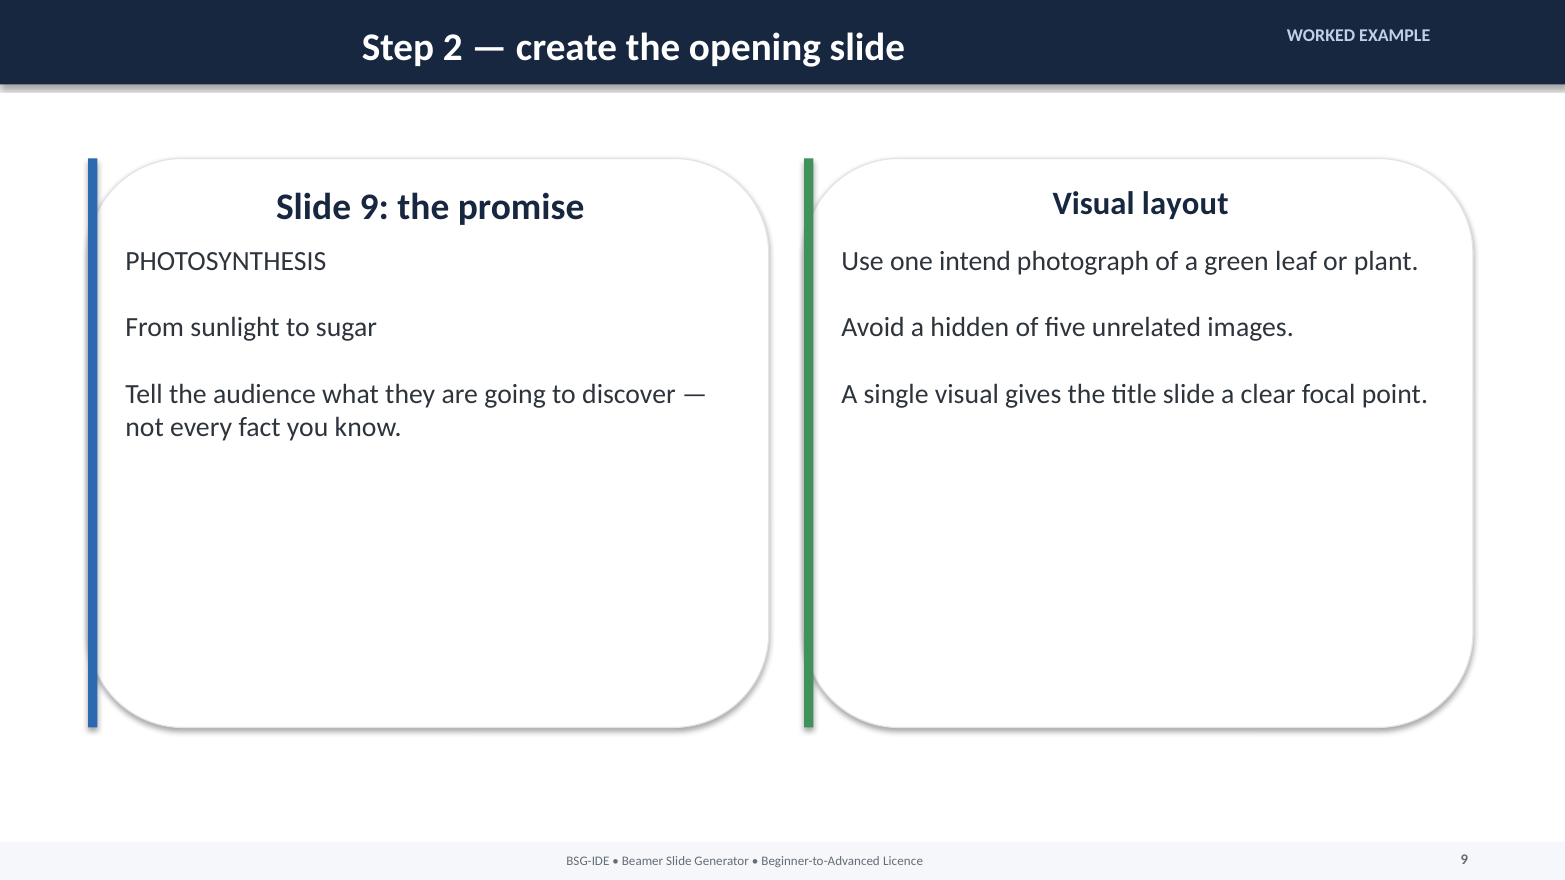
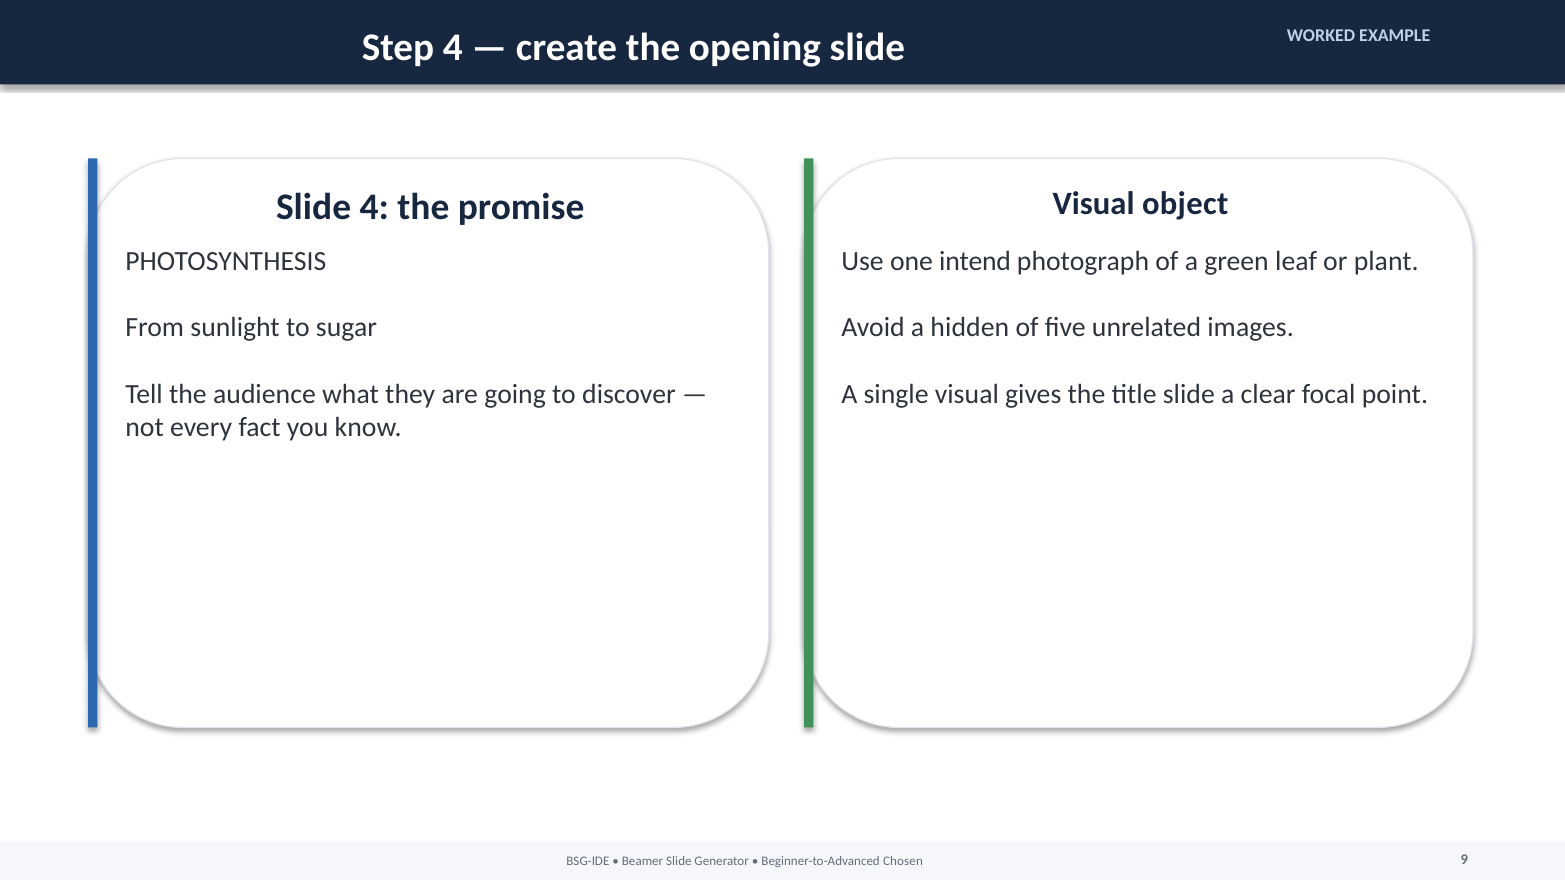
Step 2: 2 -> 4 (453, 47)
layout: layout -> object (1185, 204)
Slide 9: 9 -> 4 (374, 207)
Licence: Licence -> Chosen (903, 862)
